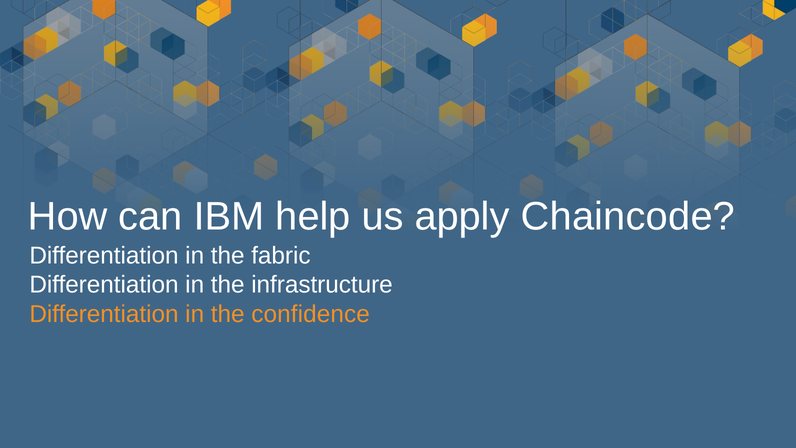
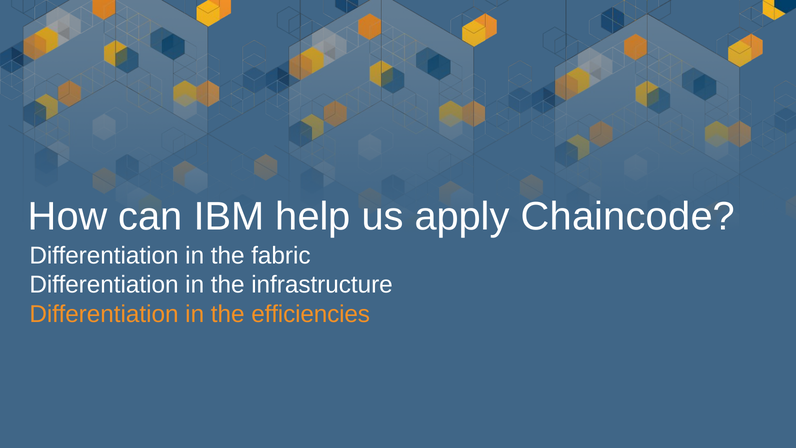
confidence: confidence -> efficiencies (311, 314)
